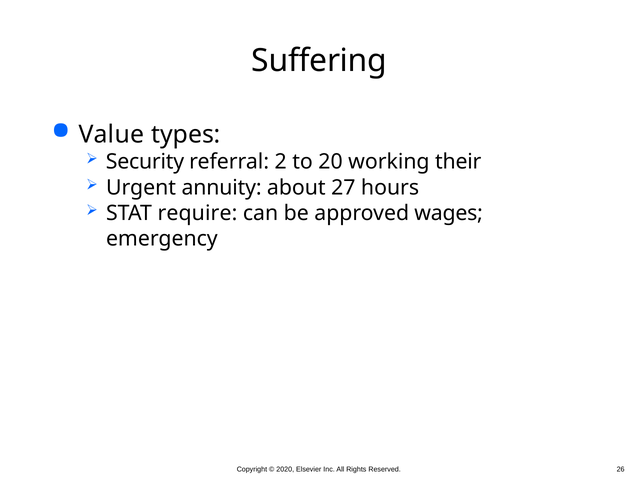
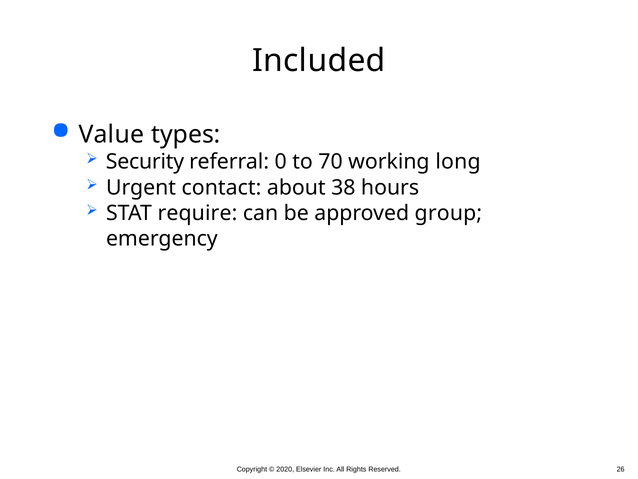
Suffering: Suffering -> Included (319, 61)
2: 2 -> 0 (281, 162)
20: 20 -> 70 (331, 162)
their: their -> long (458, 162)
annuity: annuity -> contact (221, 187)
27: 27 -> 38 (343, 187)
wages: wages -> group (448, 213)
